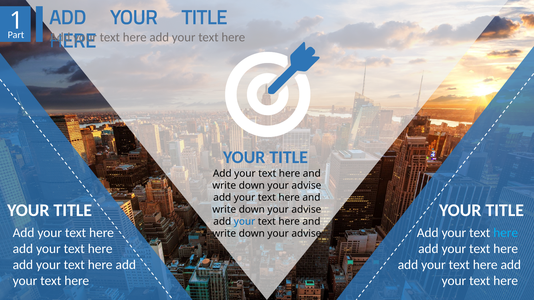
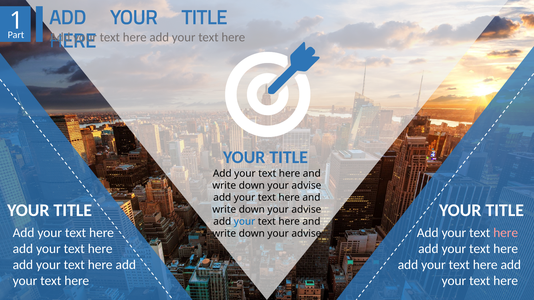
here colour: light blue -> pink (506, 233)
